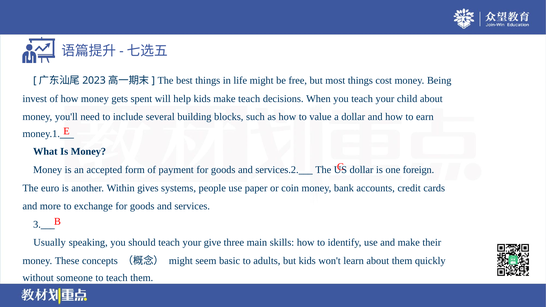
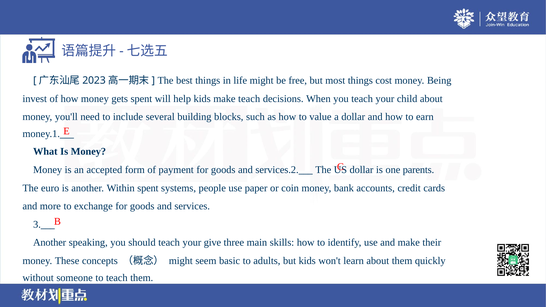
foreign: foreign -> parents (418, 170)
Within gives: gives -> spent (148, 188)
Usually: Usually -> Another (50, 243)
